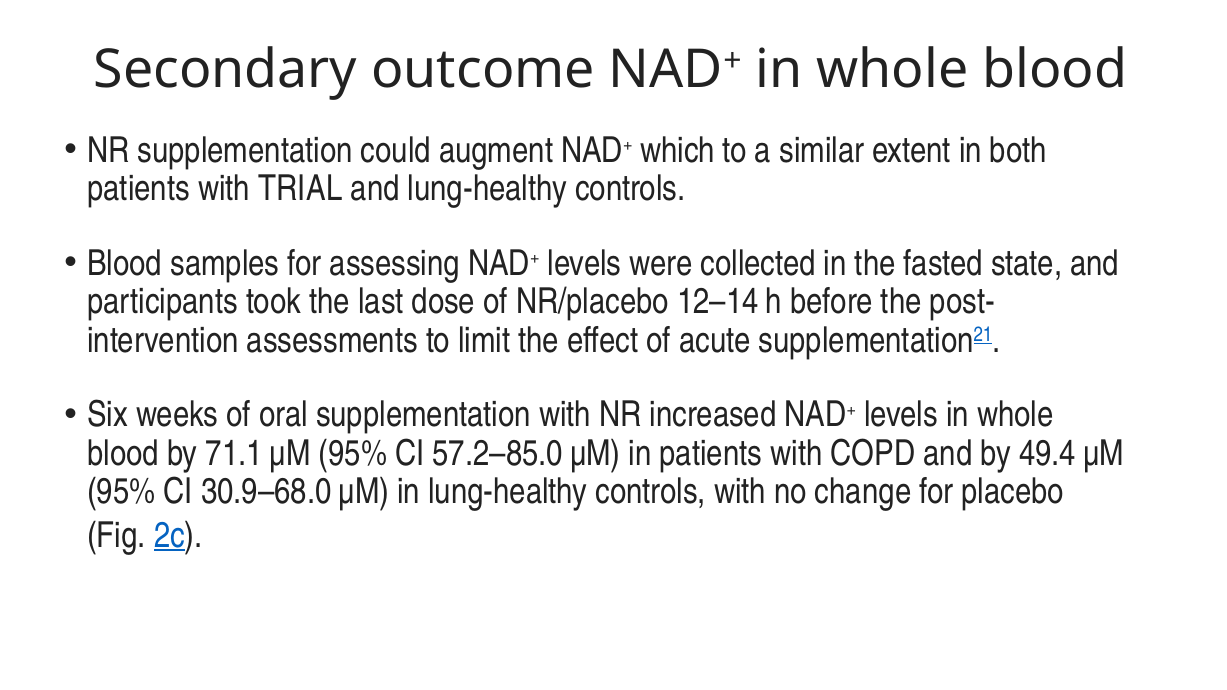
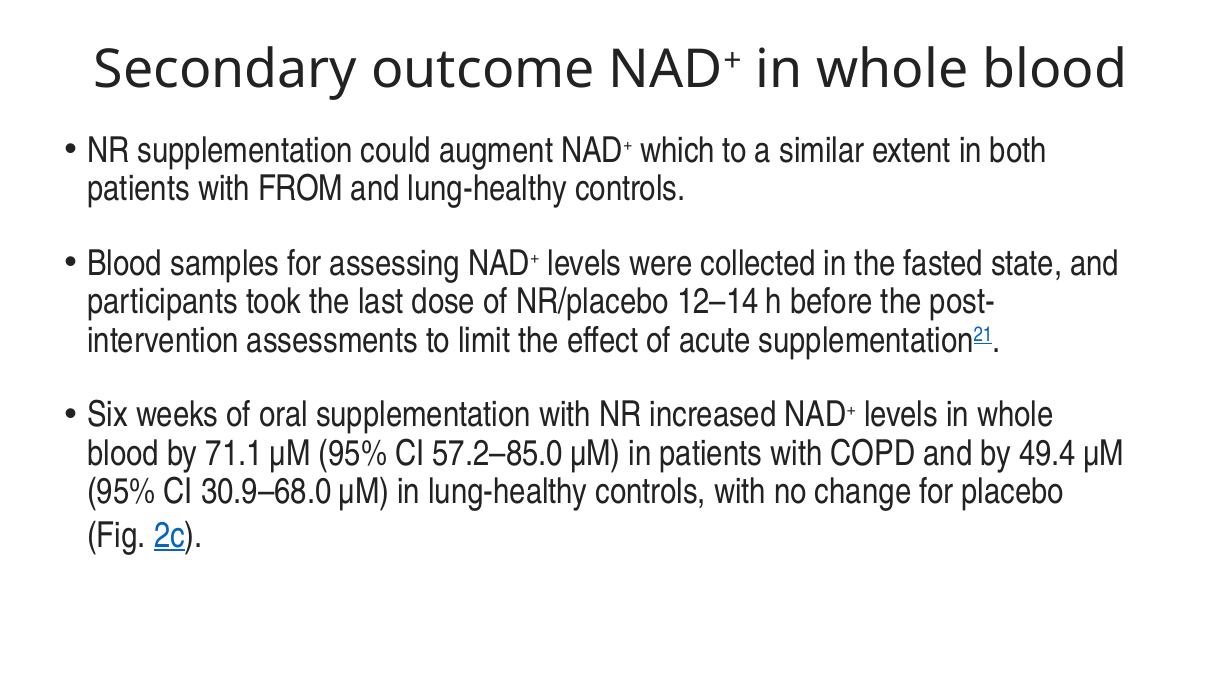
TRIAL: TRIAL -> FROM (301, 189)
